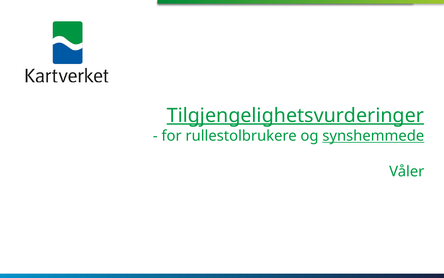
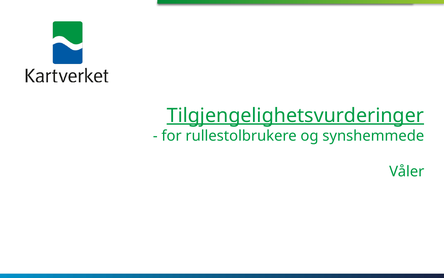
synshemmede underline: present -> none (373, 136)
